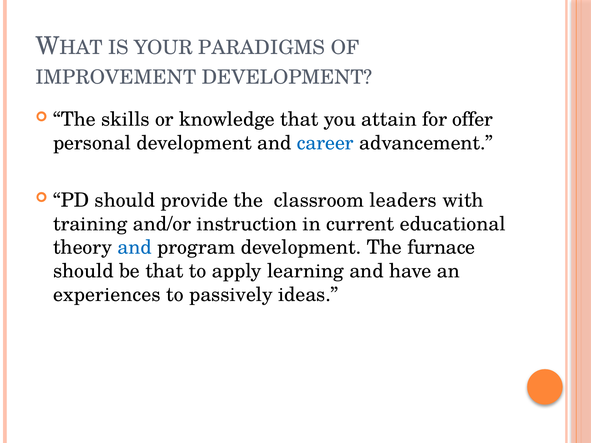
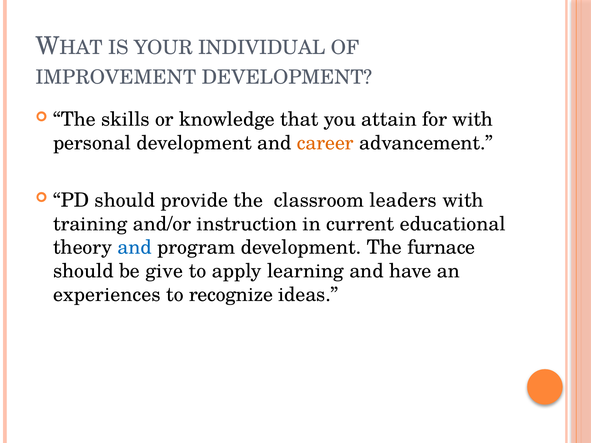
PARADIGMS: PARADIGMS -> INDIVIDUAL (262, 48)
for offer: offer -> with (473, 120)
career colour: blue -> orange (325, 143)
be that: that -> give (164, 271)
passively: passively -> recognize (231, 295)
